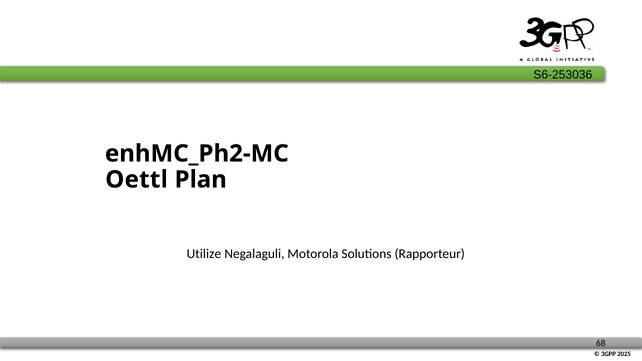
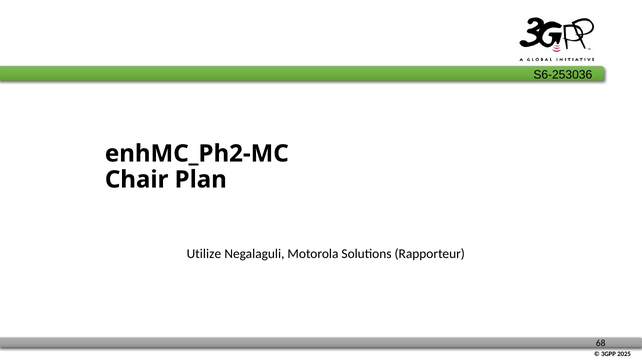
Oettl: Oettl -> Chair (137, 180)
